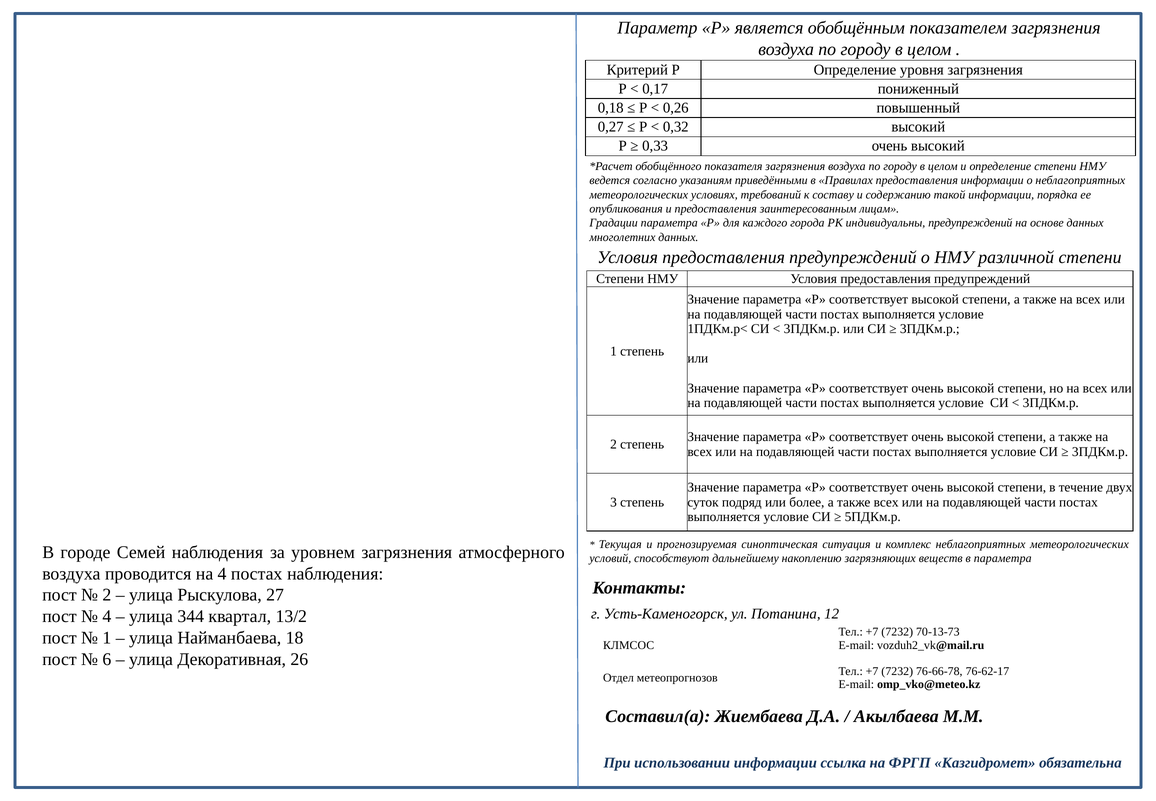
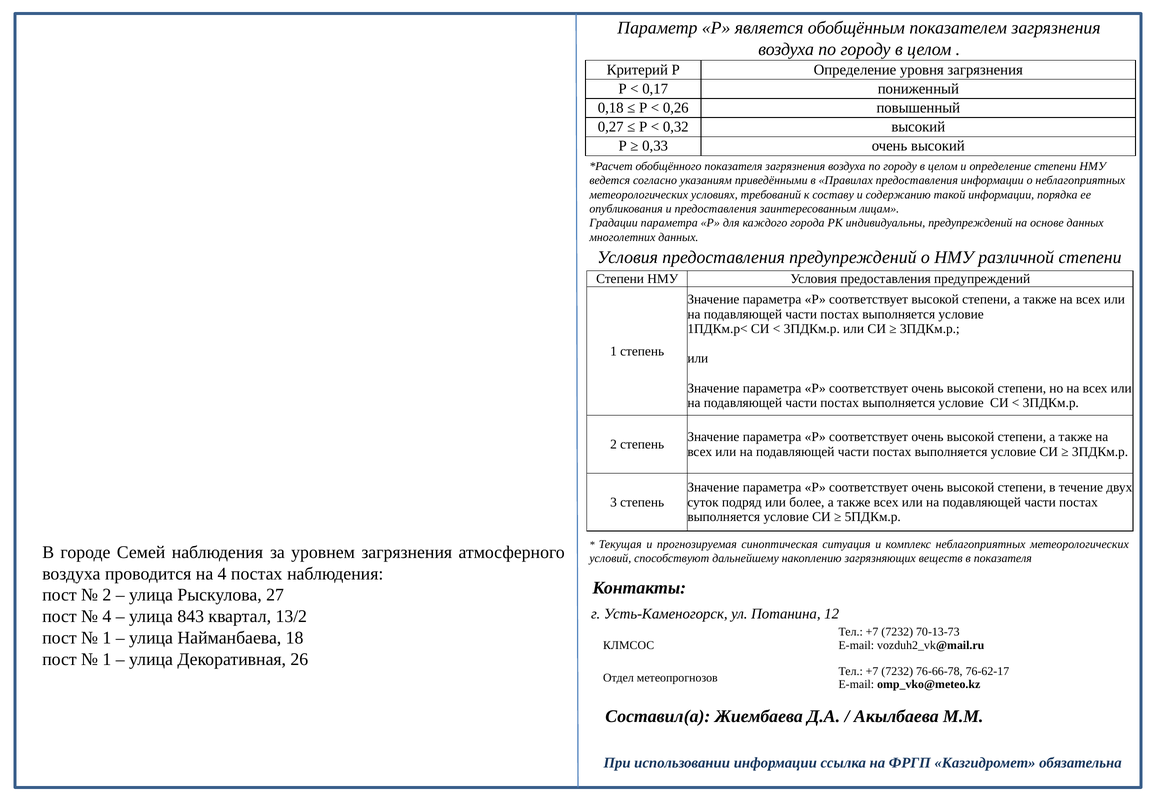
в параметра: параметра -> показателя (1003, 558)
344: 344 -> 843 (191, 616)
6: 6 -> 1 (107, 659)
